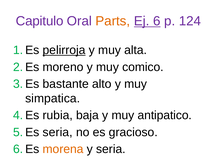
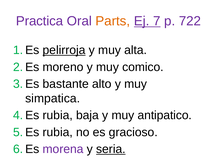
Capitulo: Capitulo -> Practica (40, 21)
6: 6 -> 7 (157, 21)
124: 124 -> 722 (190, 21)
seria: seria -> rubia (58, 132)
morena colour: orange -> purple (63, 149)
seria underline: none -> present (111, 149)
